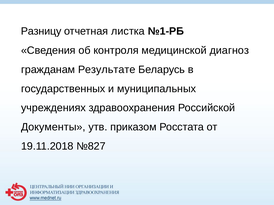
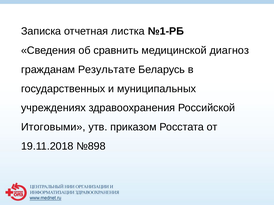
Разницу: Разницу -> Записка (41, 31)
контроля: контроля -> сравнить (116, 51)
Документы: Документы -> Итоговыми (53, 127)
№827: №827 -> №898 (91, 146)
